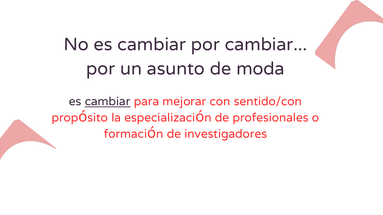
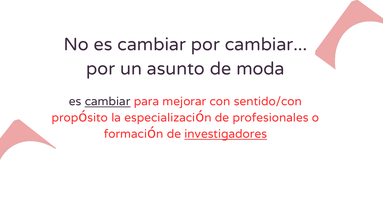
investigadores underline: none -> present (226, 133)
